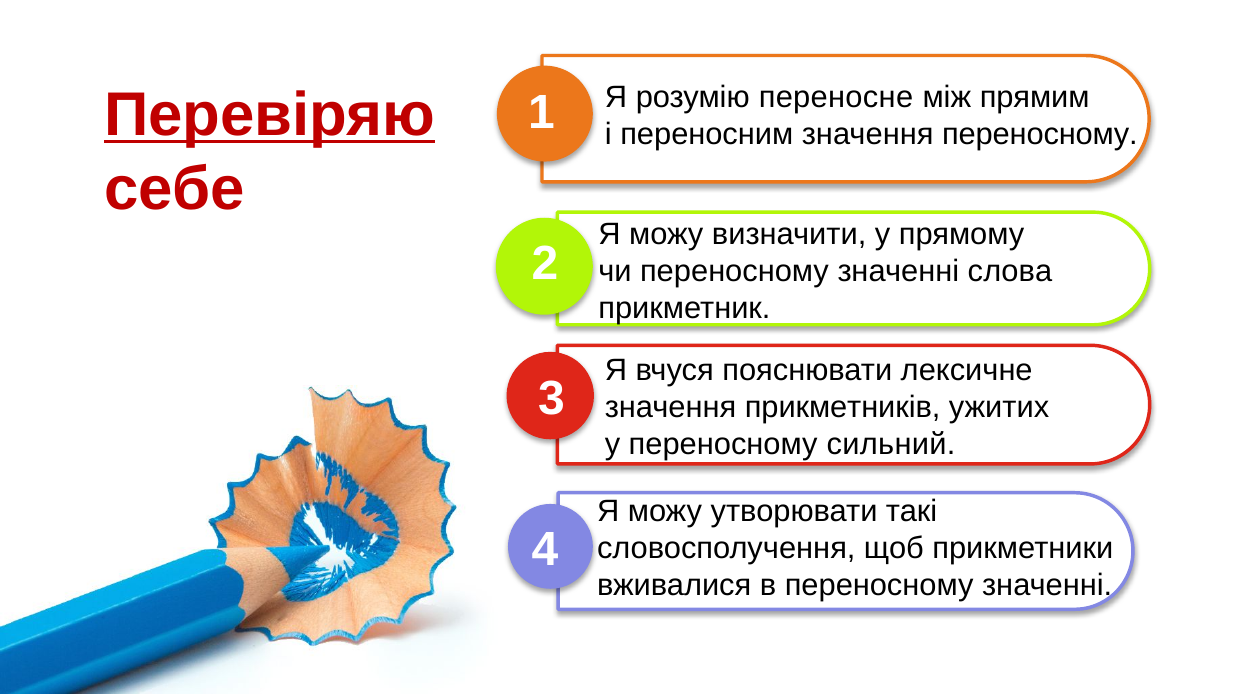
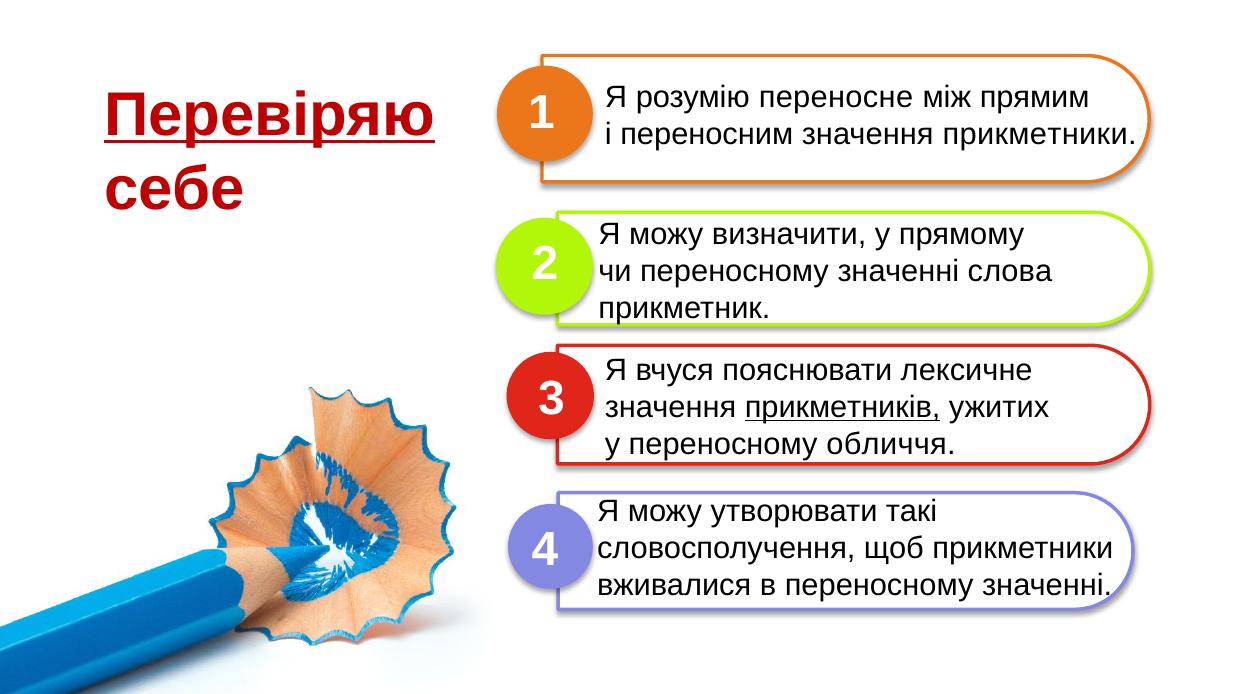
значення переносному: переносному -> прикметники (1040, 135)
прикметників underline: none -> present (843, 407)
сильний: сильний -> обличчя (891, 444)
